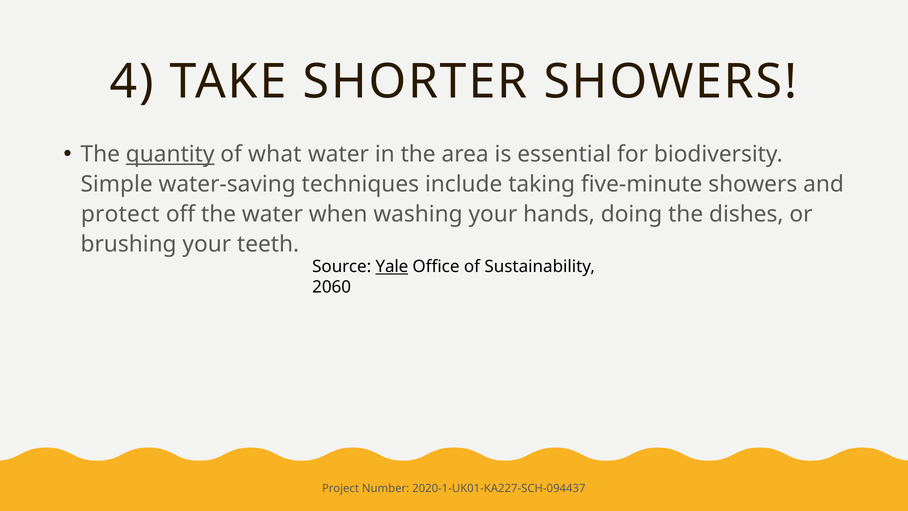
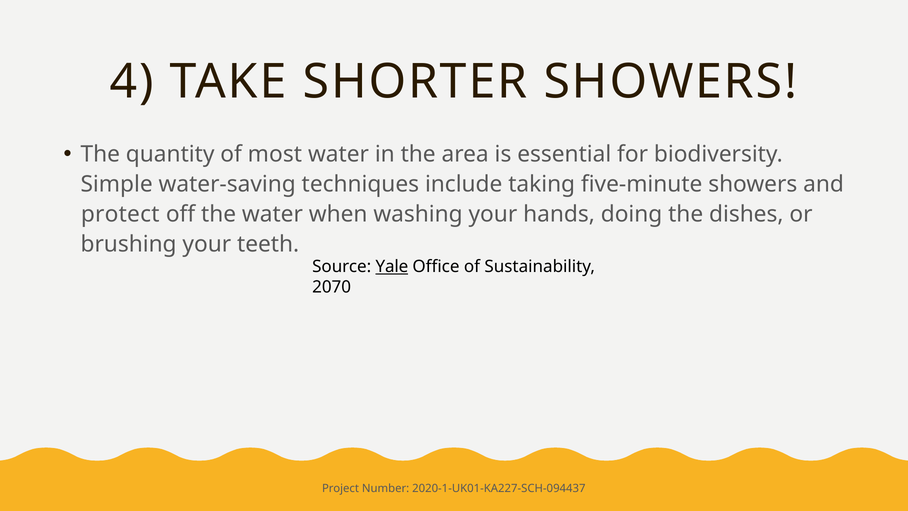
quantity underline: present -> none (170, 154)
what: what -> most (275, 154)
2060: 2060 -> 2070 (332, 287)
